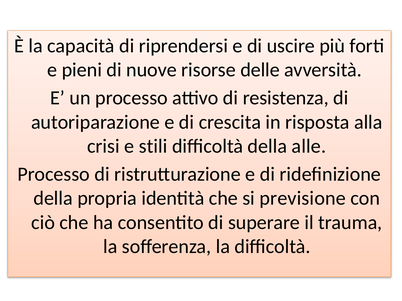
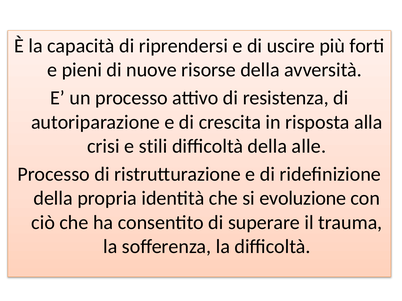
risorse delle: delle -> della (260, 70)
previsione: previsione -> evoluzione (303, 199)
